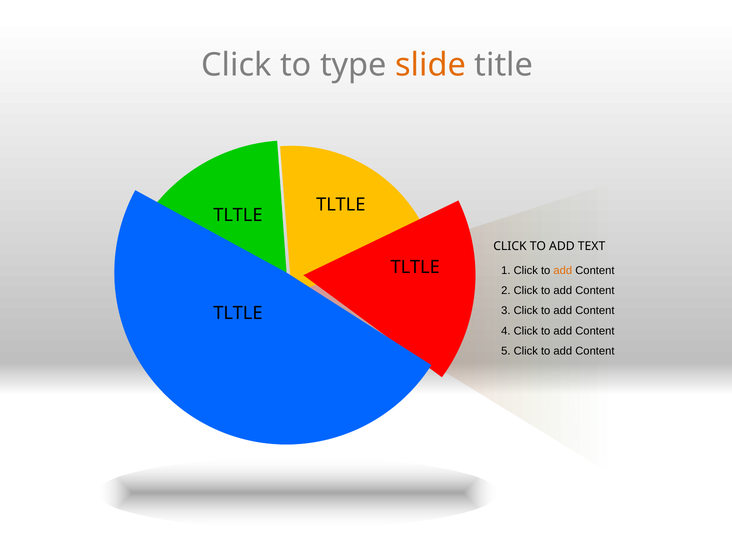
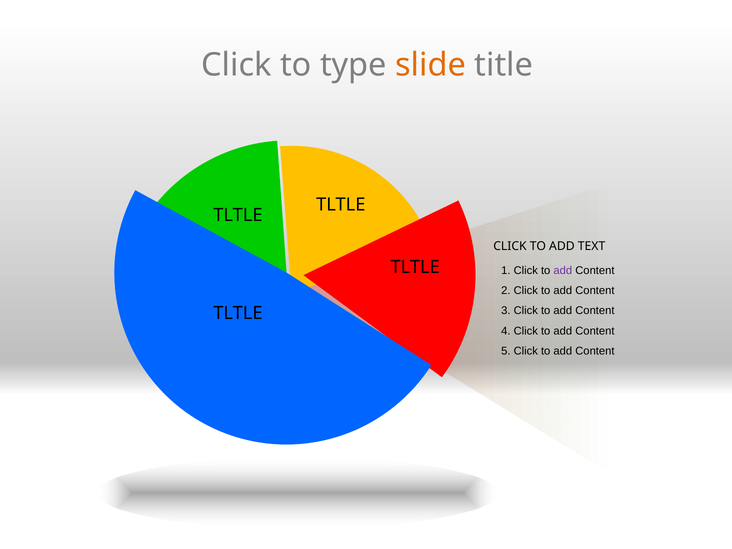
add colour: orange -> purple (563, 270)
